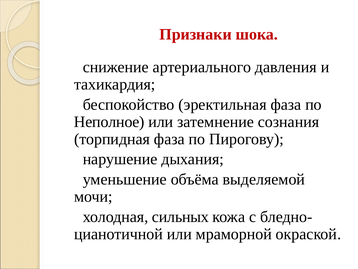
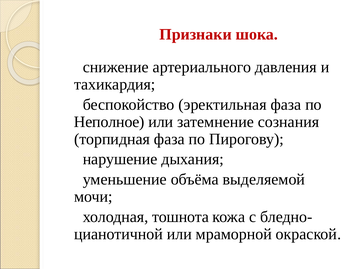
сильных: сильных -> тошнота (180, 216)
